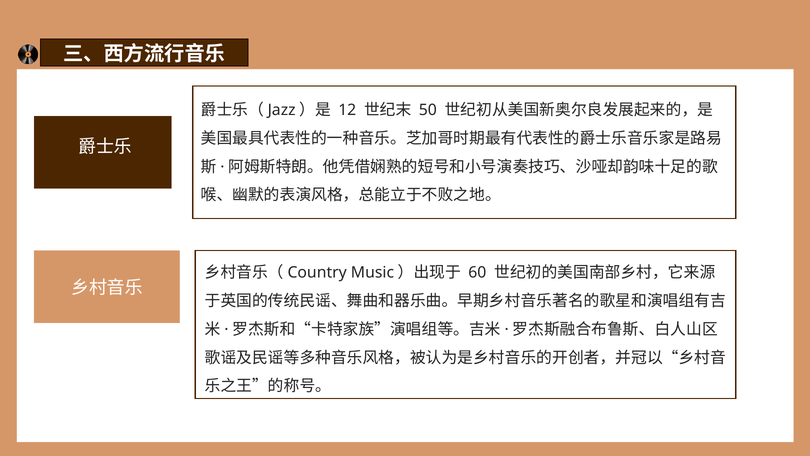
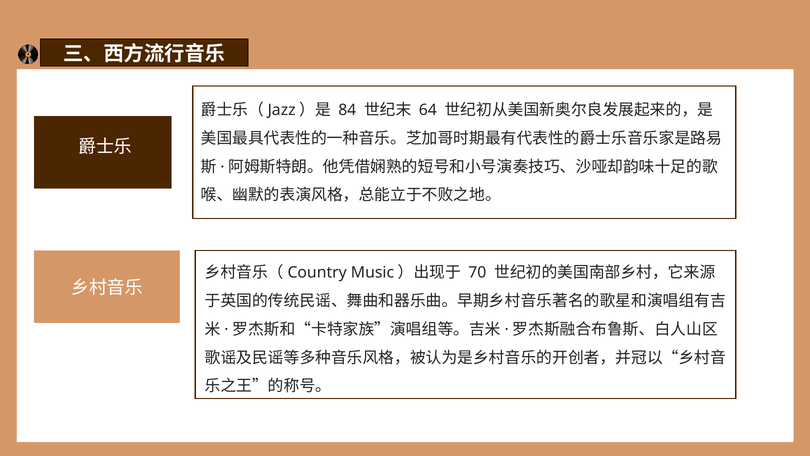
12: 12 -> 84 (347, 110)
50: 50 -> 64 (428, 110)
60: 60 -> 70 (477, 272)
